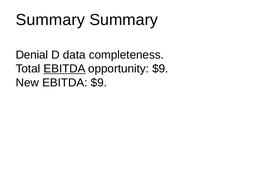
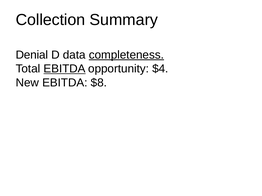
Summary: Summary -> Collection (50, 20)
completeness underline: none -> present (126, 55)
opportunity $9: $9 -> $4 (160, 69)
EBITDA $9: $9 -> $8 (99, 83)
